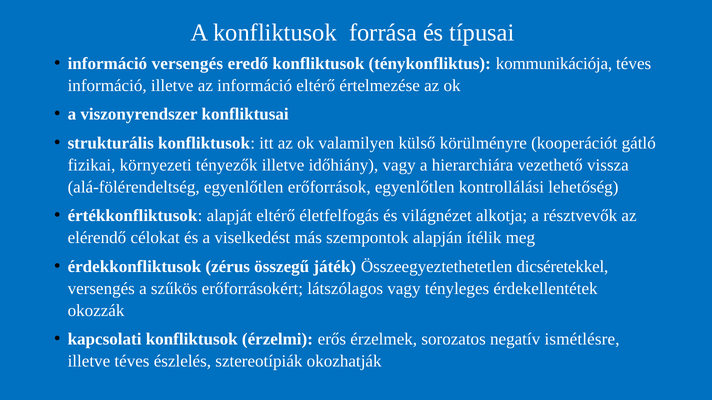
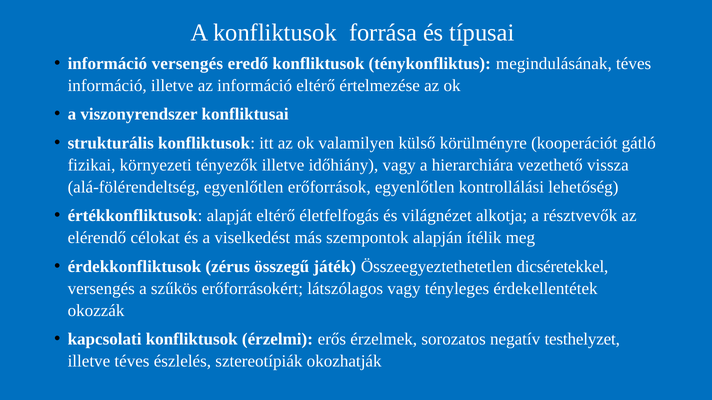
kommunikációja: kommunikációja -> megindulásának (554, 64)
ismétlésre: ismétlésre -> testhelyzet (582, 340)
